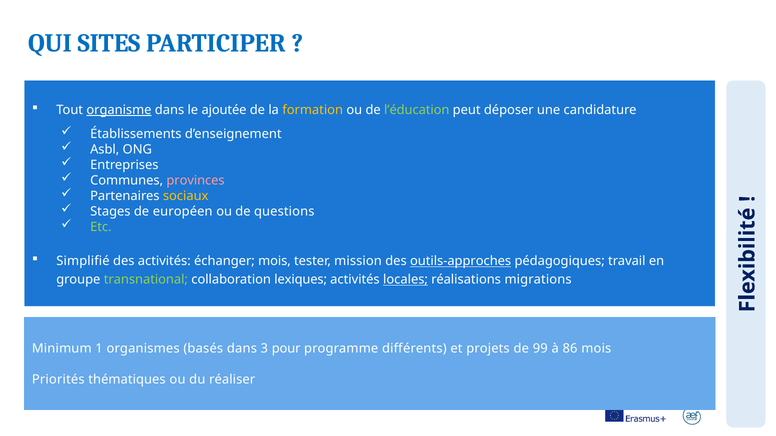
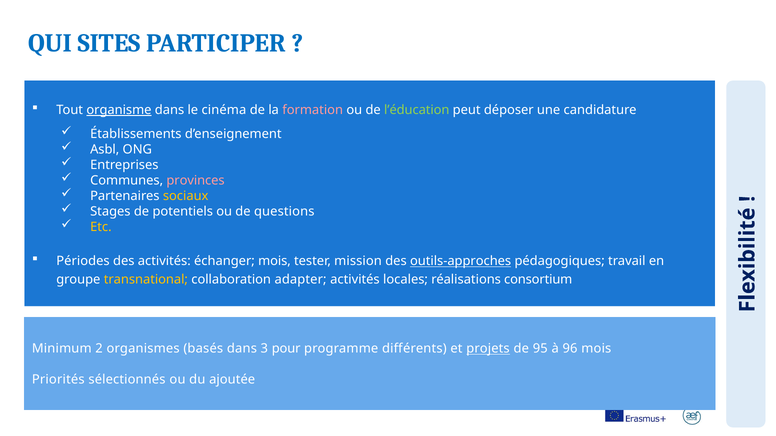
ajoutée: ajoutée -> cinéma (224, 110)
formation colour: yellow -> pink (313, 110)
européen: européen -> potentiels (183, 212)
Etc colour: light green -> yellow (101, 227)
Simplifié: Simplifié -> Périodes (83, 261)
transnational colour: light green -> yellow (146, 280)
lexiques: lexiques -> adapter (301, 280)
locales underline: present -> none (405, 280)
migrations: migrations -> consortium (538, 280)
1: 1 -> 2 (99, 349)
projets underline: none -> present (488, 349)
99: 99 -> 95 (540, 349)
86: 86 -> 96 (570, 349)
thématiques: thématiques -> sélectionnés (127, 380)
réaliser: réaliser -> ajoutée (232, 380)
